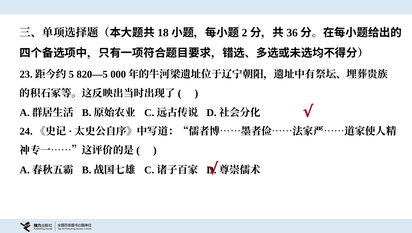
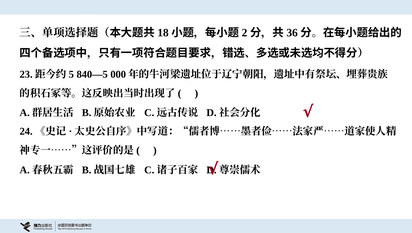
820—5: 820—5 -> 840—5 (92, 74)
